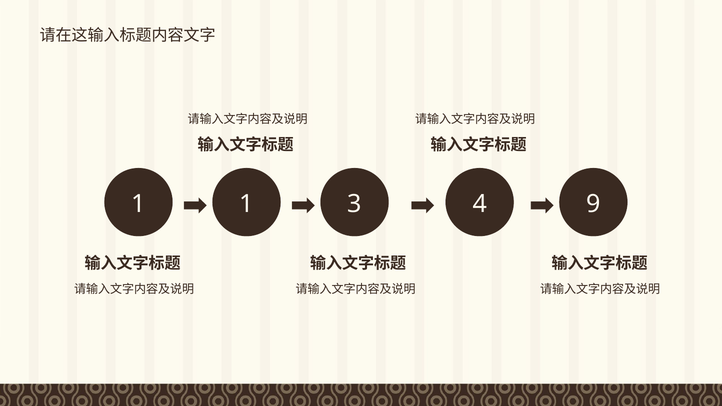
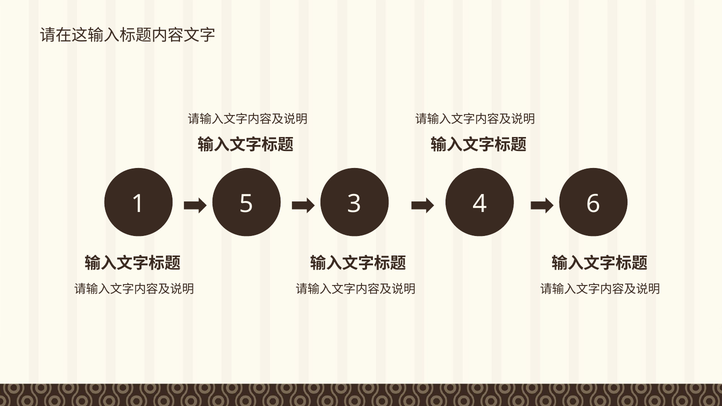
1 1: 1 -> 5 (247, 204)
9: 9 -> 6 (593, 204)
